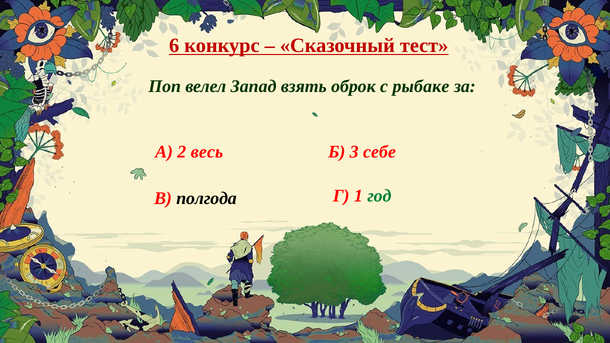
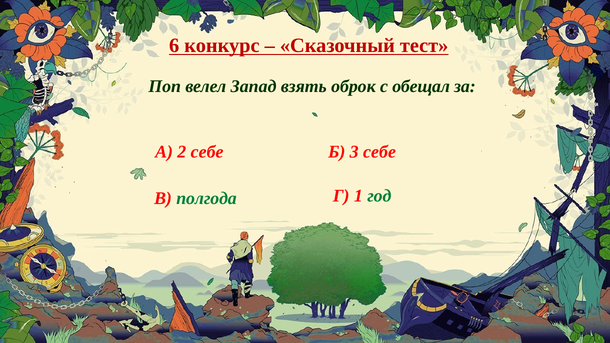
рыбаке: рыбаке -> обещал (421, 86)
2 весь: весь -> себе (207, 152)
полгода colour: black -> green (207, 199)
